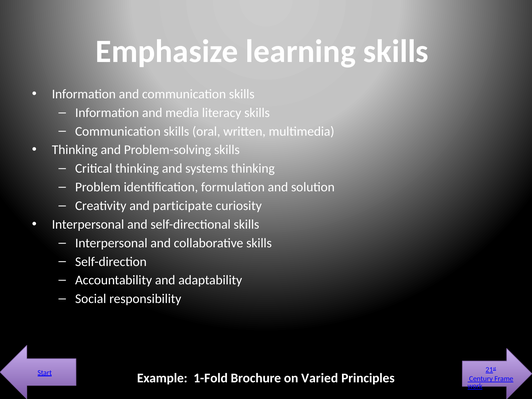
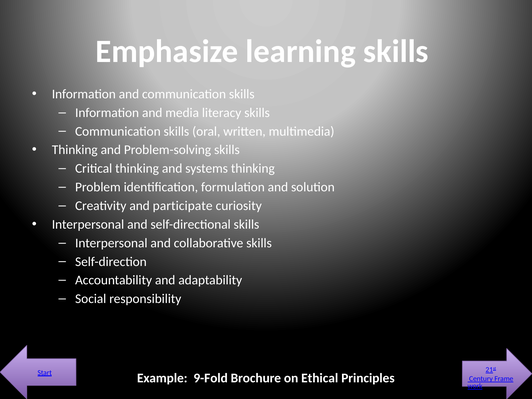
1-Fold: 1-Fold -> 9-Fold (211, 378)
Varied: Varied -> Ethical (320, 378)
